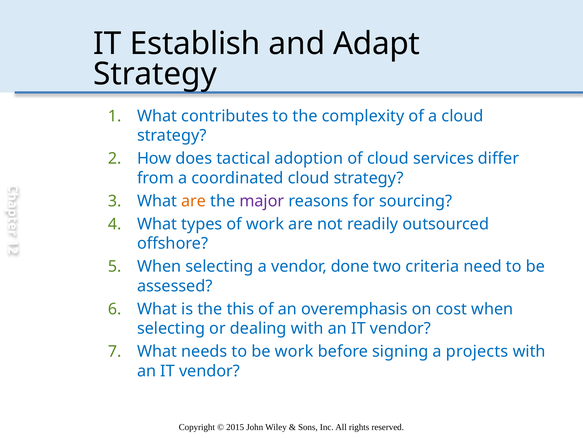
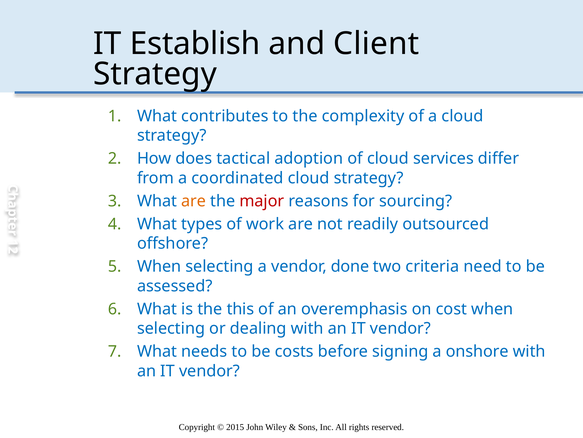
Adapt: Adapt -> Client (376, 44)
major colour: purple -> red (262, 201)
be work: work -> costs (294, 351)
projects: projects -> onshore (477, 351)
